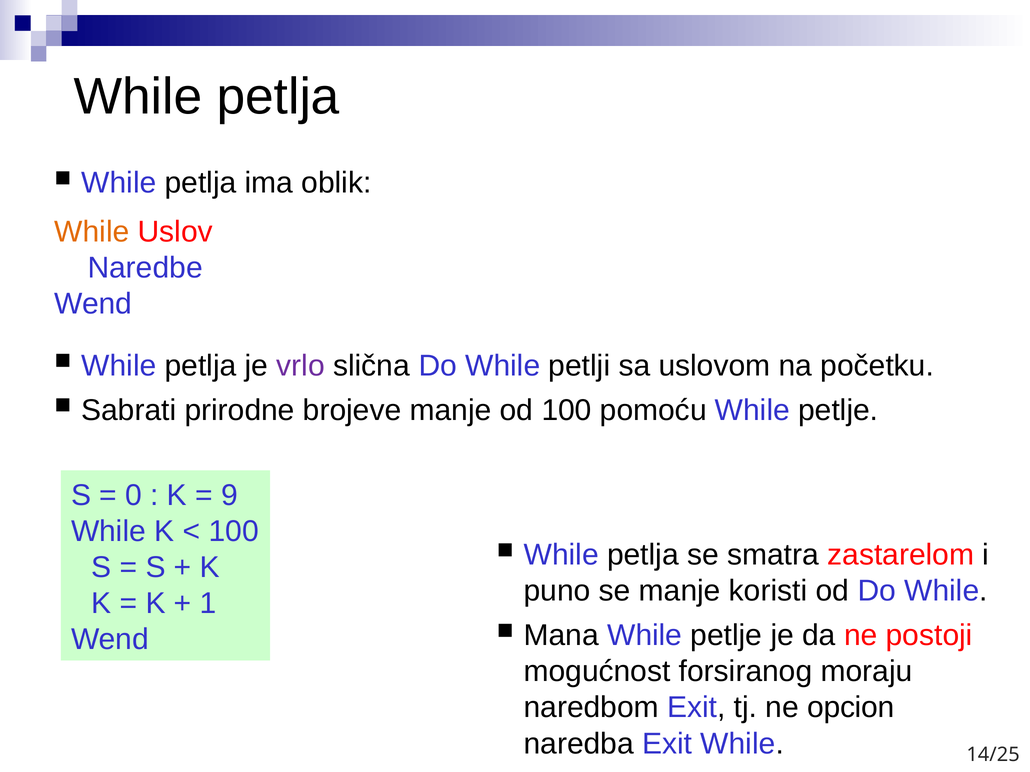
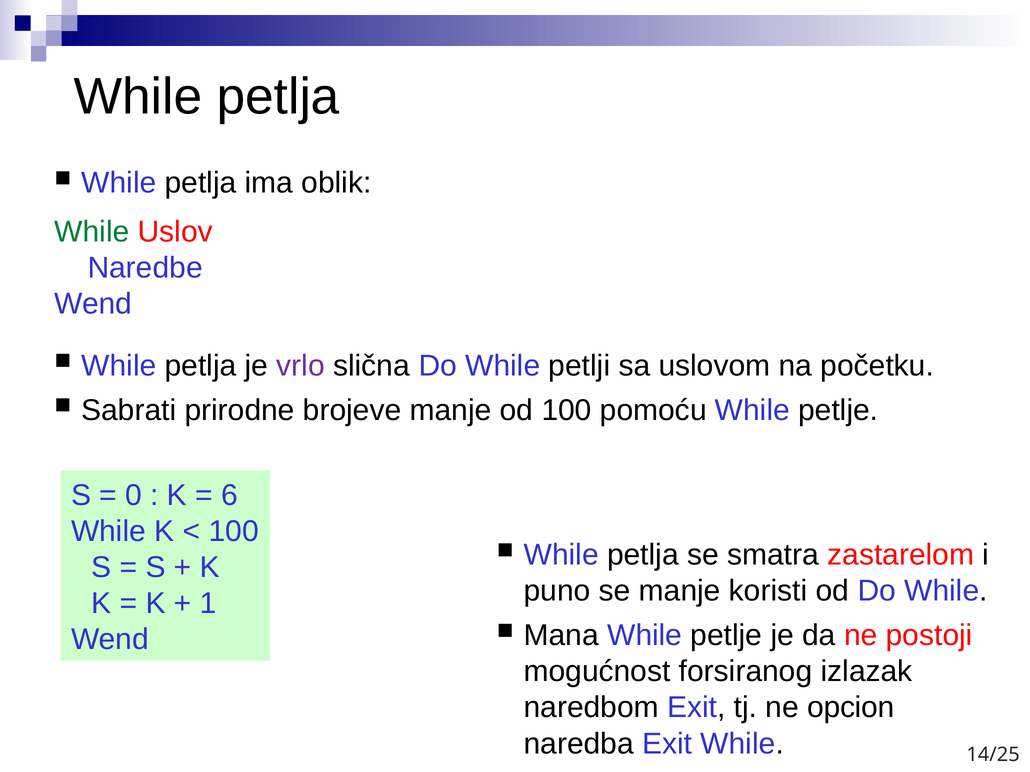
While colour: orange -> green (92, 232)
9: 9 -> 6 (229, 496)
moraju: moraju -> izlazak (867, 672)
